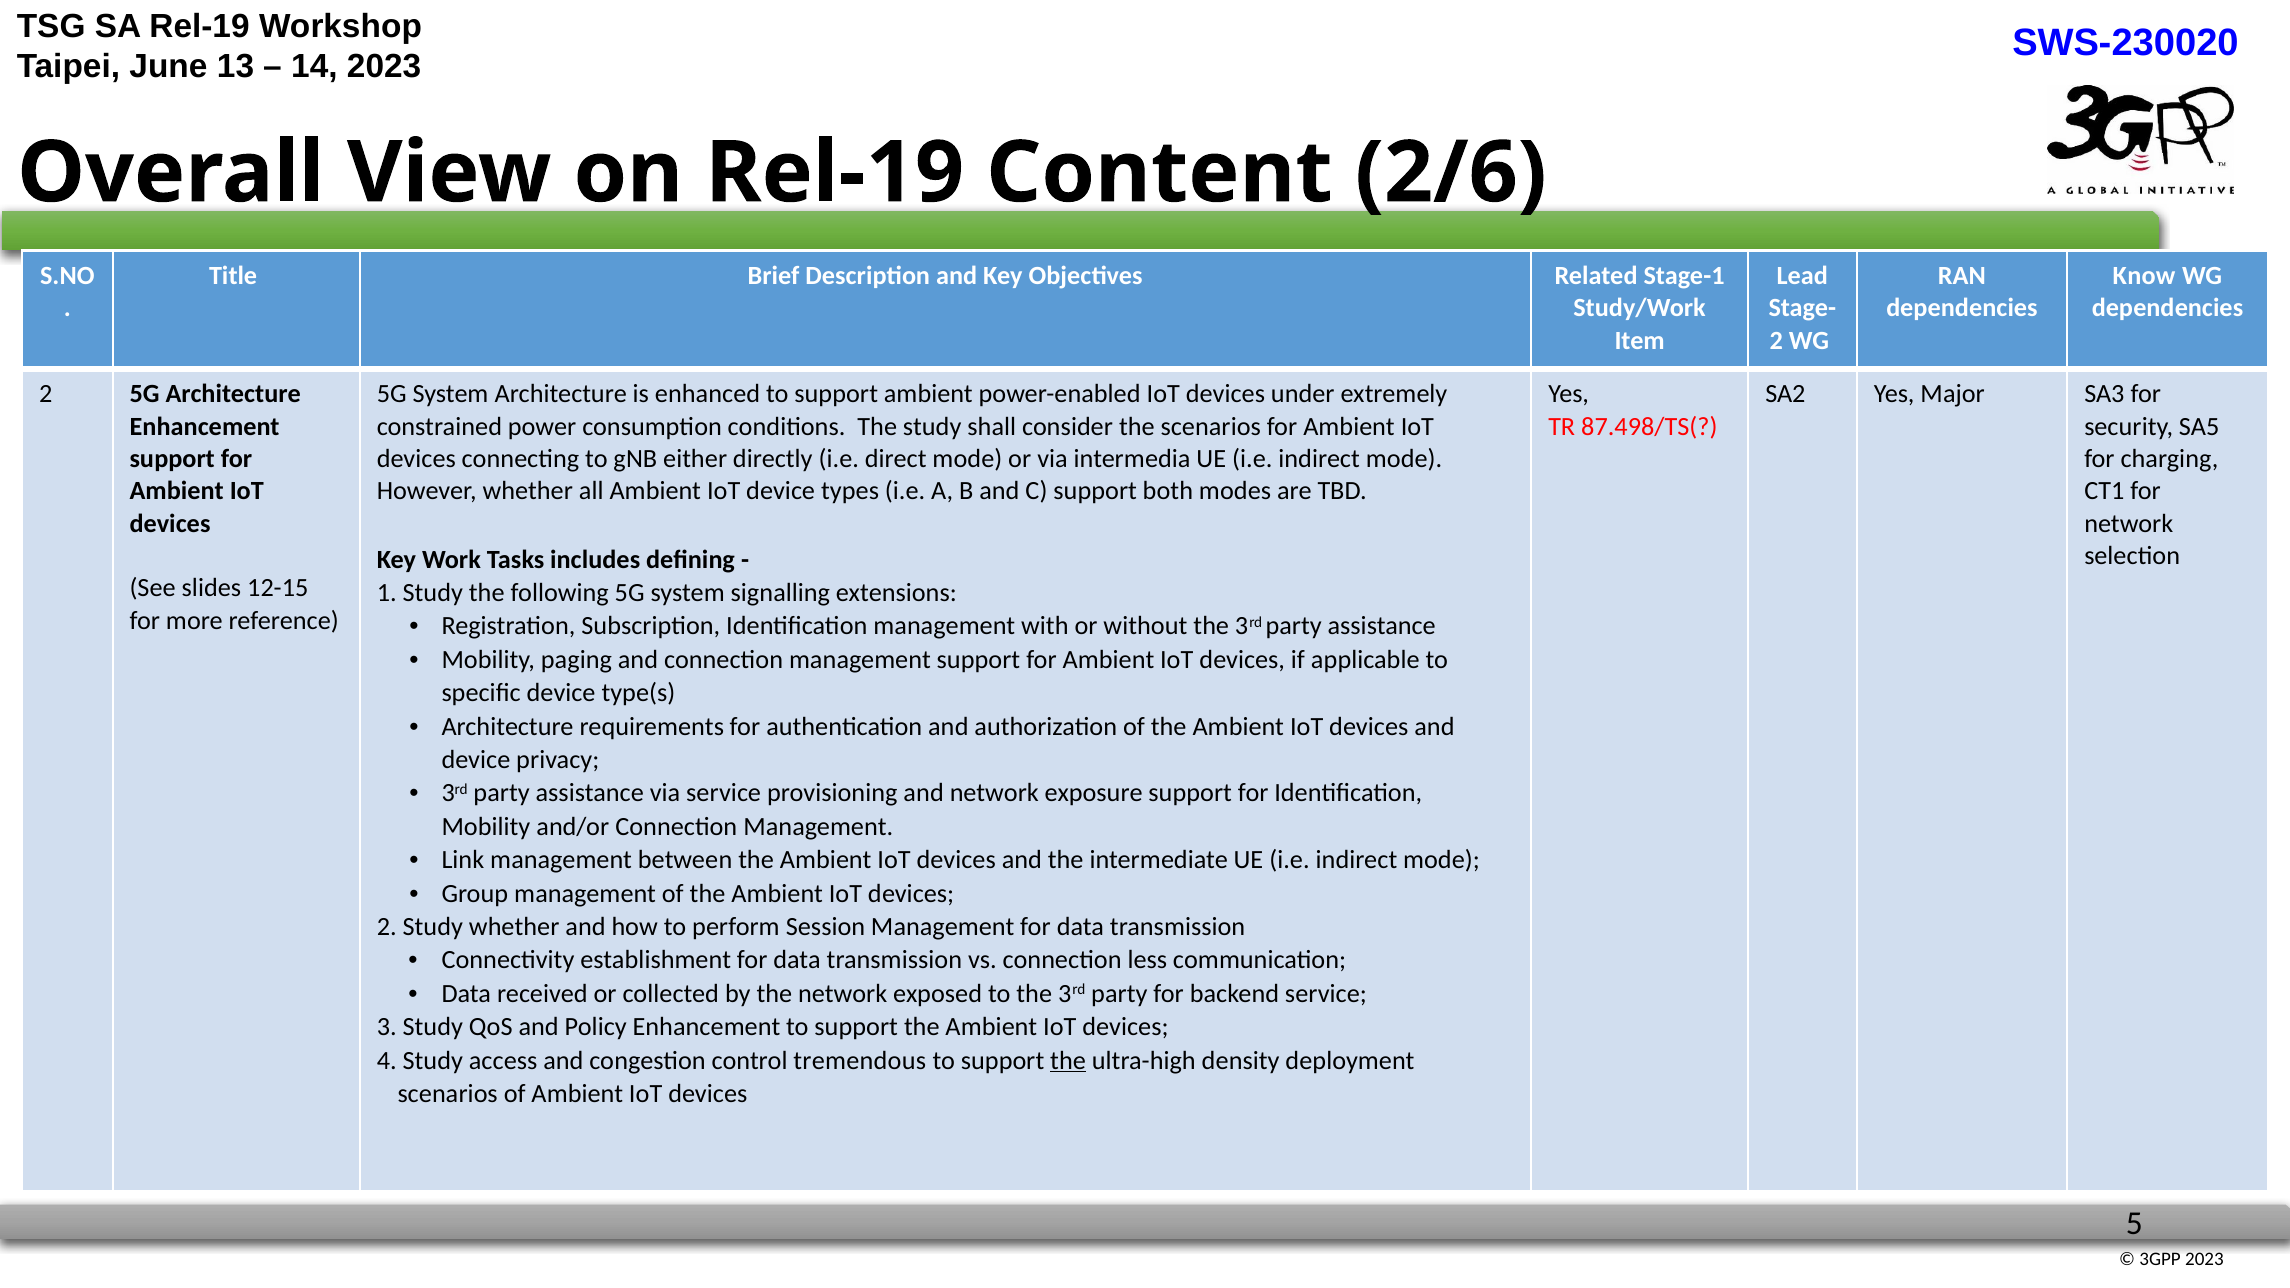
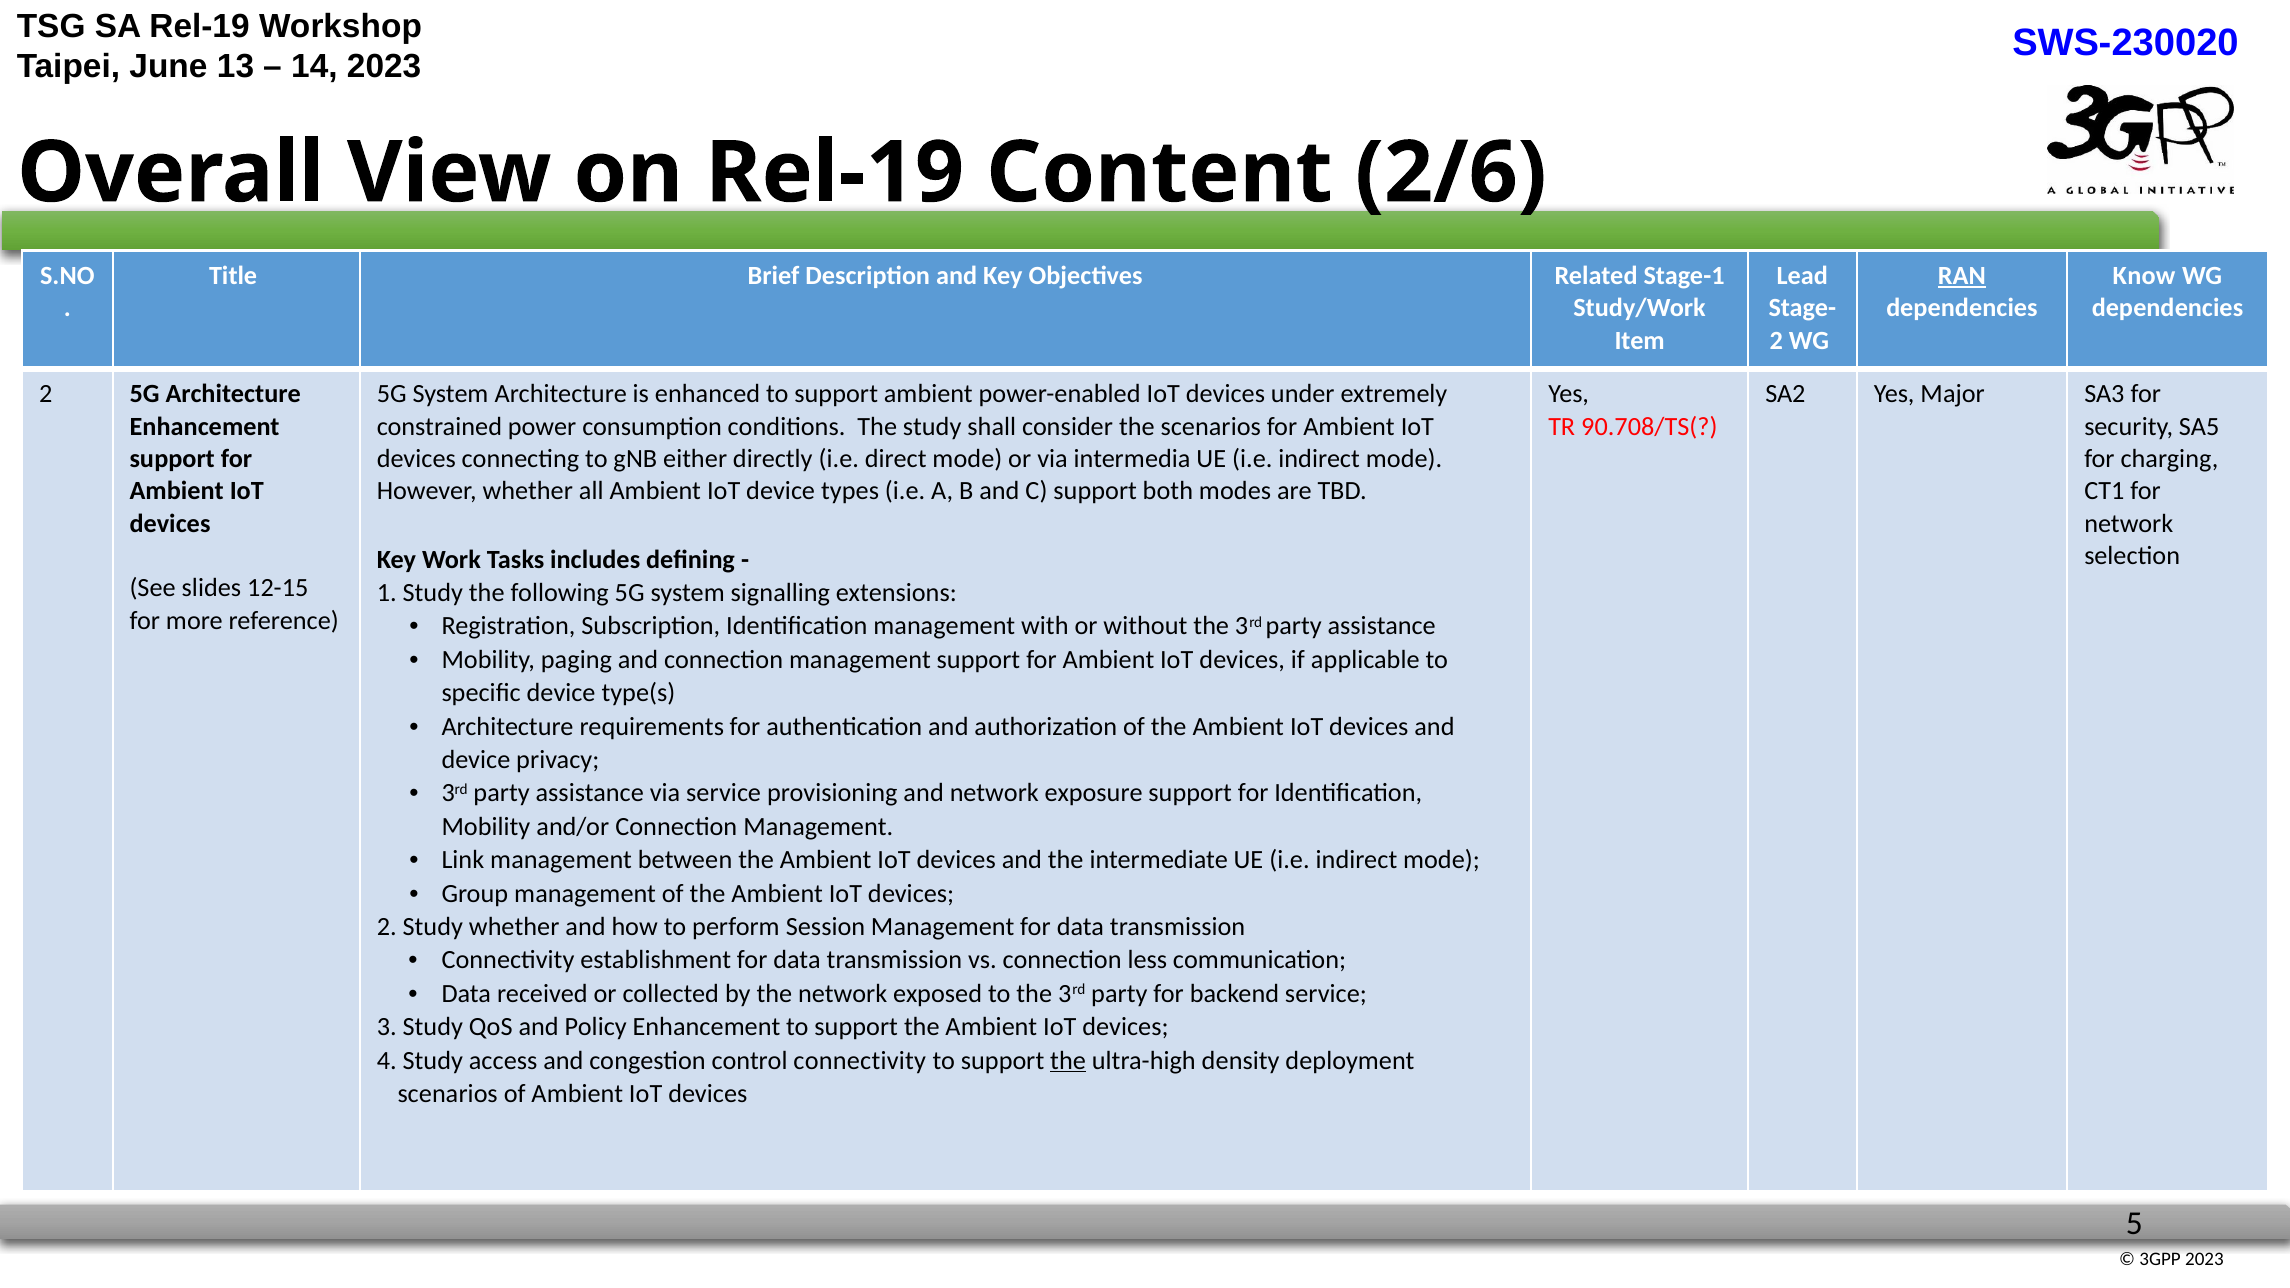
RAN underline: none -> present (1962, 276)
87.498/TS(: 87.498/TS( -> 90.708/TS( (1649, 426)
control tremendous: tremendous -> connectivity (860, 1061)
